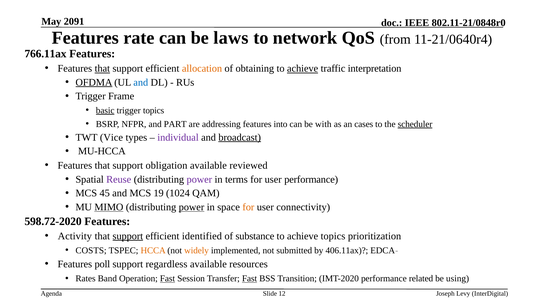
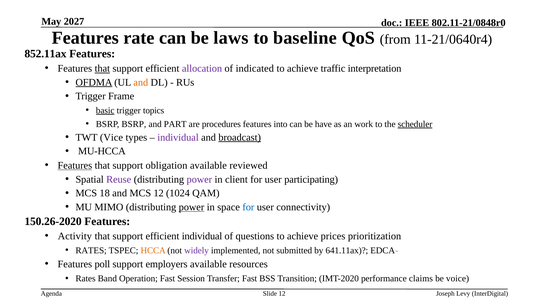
2091: 2091 -> 2027 (74, 22)
network: network -> baseline (305, 38)
766.11ax: 766.11ax -> 852.11ax (45, 54)
allocation colour: orange -> purple (202, 68)
obtaining: obtaining -> indicated (255, 68)
achieve underline: present -> none (303, 68)
and colour: blue -> orange (141, 82)
BSRP NFPR: NFPR -> BSRP (134, 124)
addressing: addressing -> procedures (221, 124)
with: with -> have (323, 124)
cases: cases -> work (364, 124)
Features underline: none -> present (75, 165)
terms: terms -> client (236, 179)
user performance: performance -> participating (311, 179)
45: 45 -> 18 (105, 193)
MCS 19: 19 -> 12 (159, 193)
MIMO underline: present -> none (109, 207)
for colour: orange -> blue (248, 207)
598.72-2020: 598.72-2020 -> 150.26-2020 (53, 221)
support underline: present -> none (128, 236)
efficient identified: identified -> individual (202, 236)
substance: substance -> questions (255, 236)
achieve topics: topics -> prices (333, 236)
COSTS: COSTS -> RATES (91, 251)
widely colour: orange -> purple (197, 251)
406.11ax: 406.11ax -> 641.11ax (347, 251)
regardless: regardless -> employers (167, 264)
Fast underline: present -> none (167, 279)
Fast underline: present -> none (250, 279)
related: related -> claims (421, 279)
using: using -> voice (458, 279)
